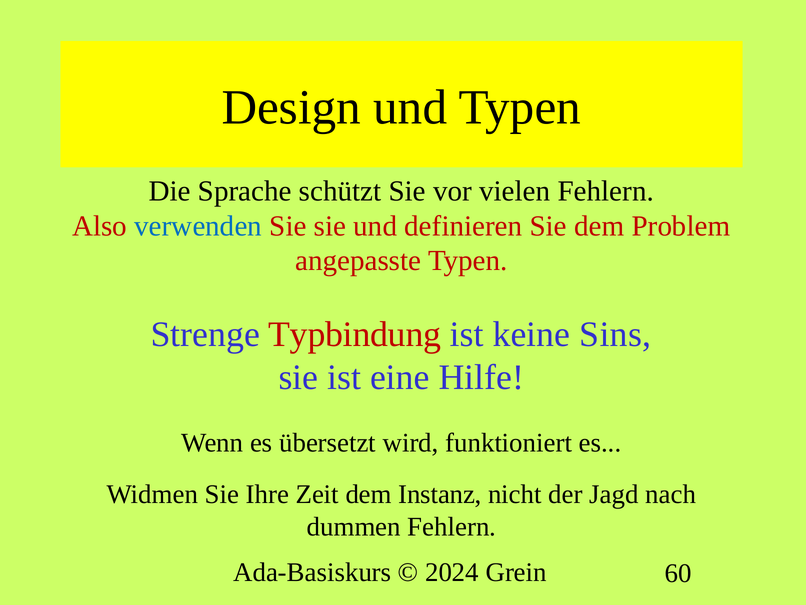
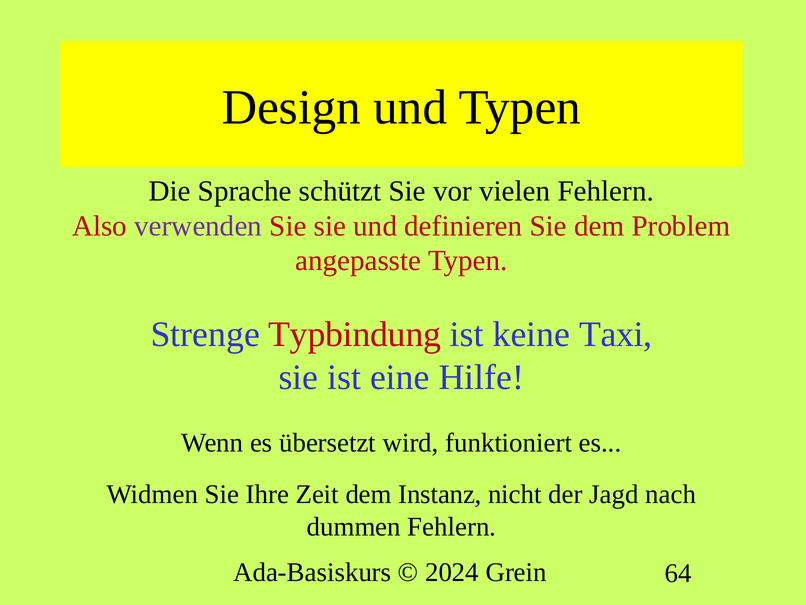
verwenden colour: blue -> purple (198, 226)
Sins: Sins -> Taxi (616, 334)
60: 60 -> 64 (678, 573)
